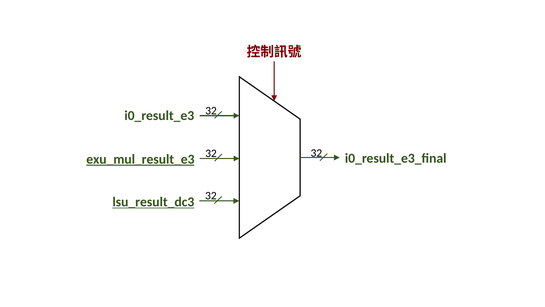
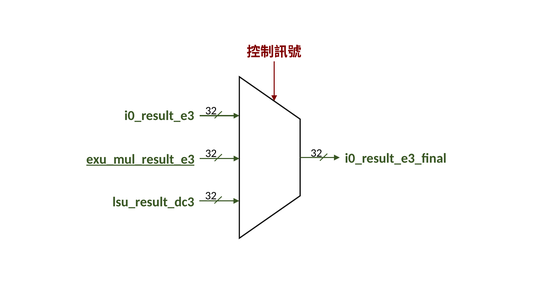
lsu_result_dc3 underline: present -> none (153, 202)
